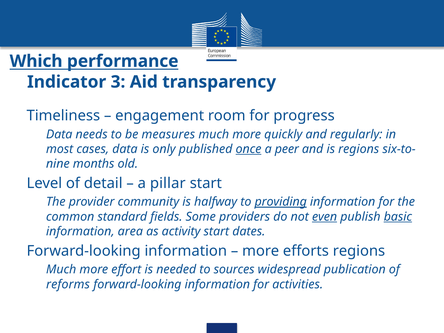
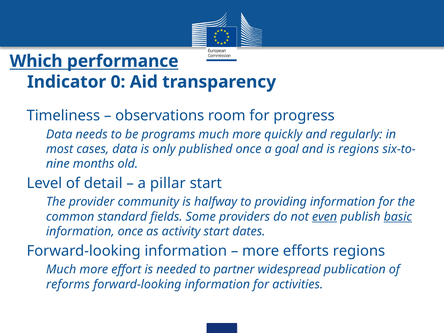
3: 3 -> 0 (118, 82)
engagement: engagement -> observations (160, 116)
measures: measures -> programs (168, 134)
once underline: present -> none (249, 149)
peer: peer -> goal (287, 149)
providing underline: present -> none (281, 202)
information area: area -> once (130, 231)
sources: sources -> partner (234, 269)
